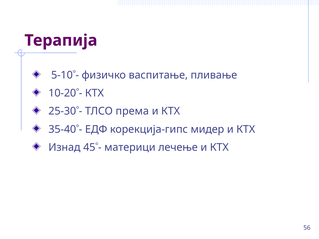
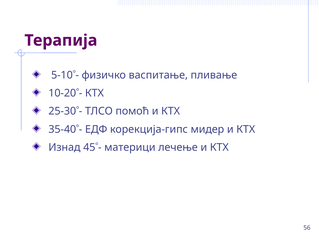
према: према -> помоћ (132, 111)
